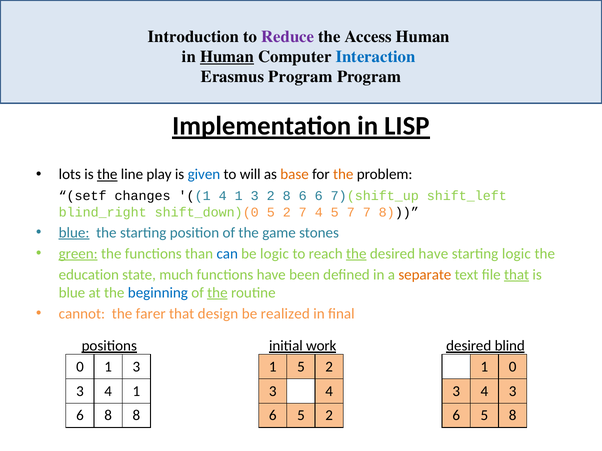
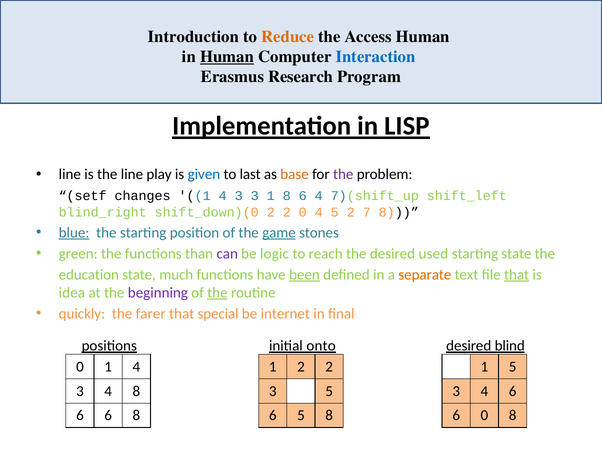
Reduce colour: purple -> orange (288, 37)
Erasmus Program: Program -> Research (301, 77)
lots: lots -> line (70, 175)
the underline: present -> none (107, 175)
will: will -> last (250, 175)
the colour: orange -> purple (343, 175)
1: 1 -> 3 (239, 196)
3 2: 2 -> 1 (271, 196)
6 6: 6 -> 4 (319, 196)
shift_down)(0 5: 5 -> 2 (271, 213)
2 7: 7 -> 0 (303, 213)
5 7: 7 -> 2 (351, 213)
game underline: none -> present (279, 233)
green underline: present -> none (78, 254)
can colour: blue -> purple (227, 254)
the underline: present -> none (356, 254)
desired have: have -> used (433, 254)
starting logic: logic -> state (516, 254)
been underline: none -> present (305, 275)
blue: blue -> idea (72, 293)
beginning colour: blue -> purple (158, 293)
cannot: cannot -> quickly (82, 314)
design: design -> special (218, 314)
realized: realized -> internet (285, 314)
work: work -> onto (321, 346)
0 1 3: 3 -> 4 (136, 367)
1 5: 5 -> 2 (301, 367)
1 0: 0 -> 5 (513, 367)
3 4 1: 1 -> 8 (136, 392)
4: 4 -> 5 (329, 392)
4 3: 3 -> 6 (513, 392)
8: 8 -> 6 (108, 416)
6 5 2: 2 -> 8 (329, 416)
5: 5 -> 0 (484, 416)
